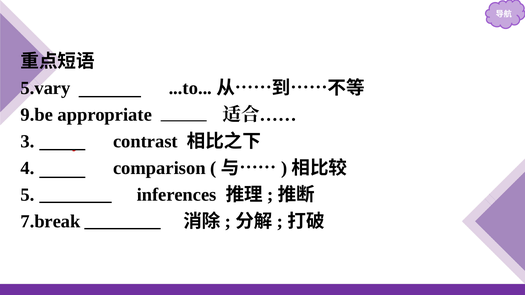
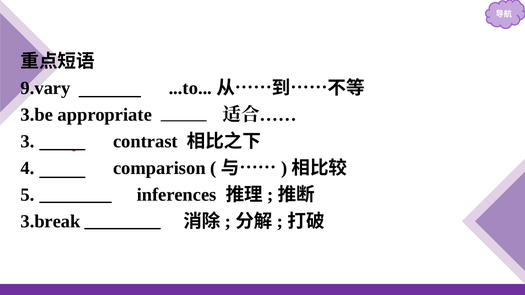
5.vary: 5.vary -> 9.vary (46, 88)
9.be: 9.be -> 3.be (37, 115)
7.break: 7.break -> 3.break (51, 222)
